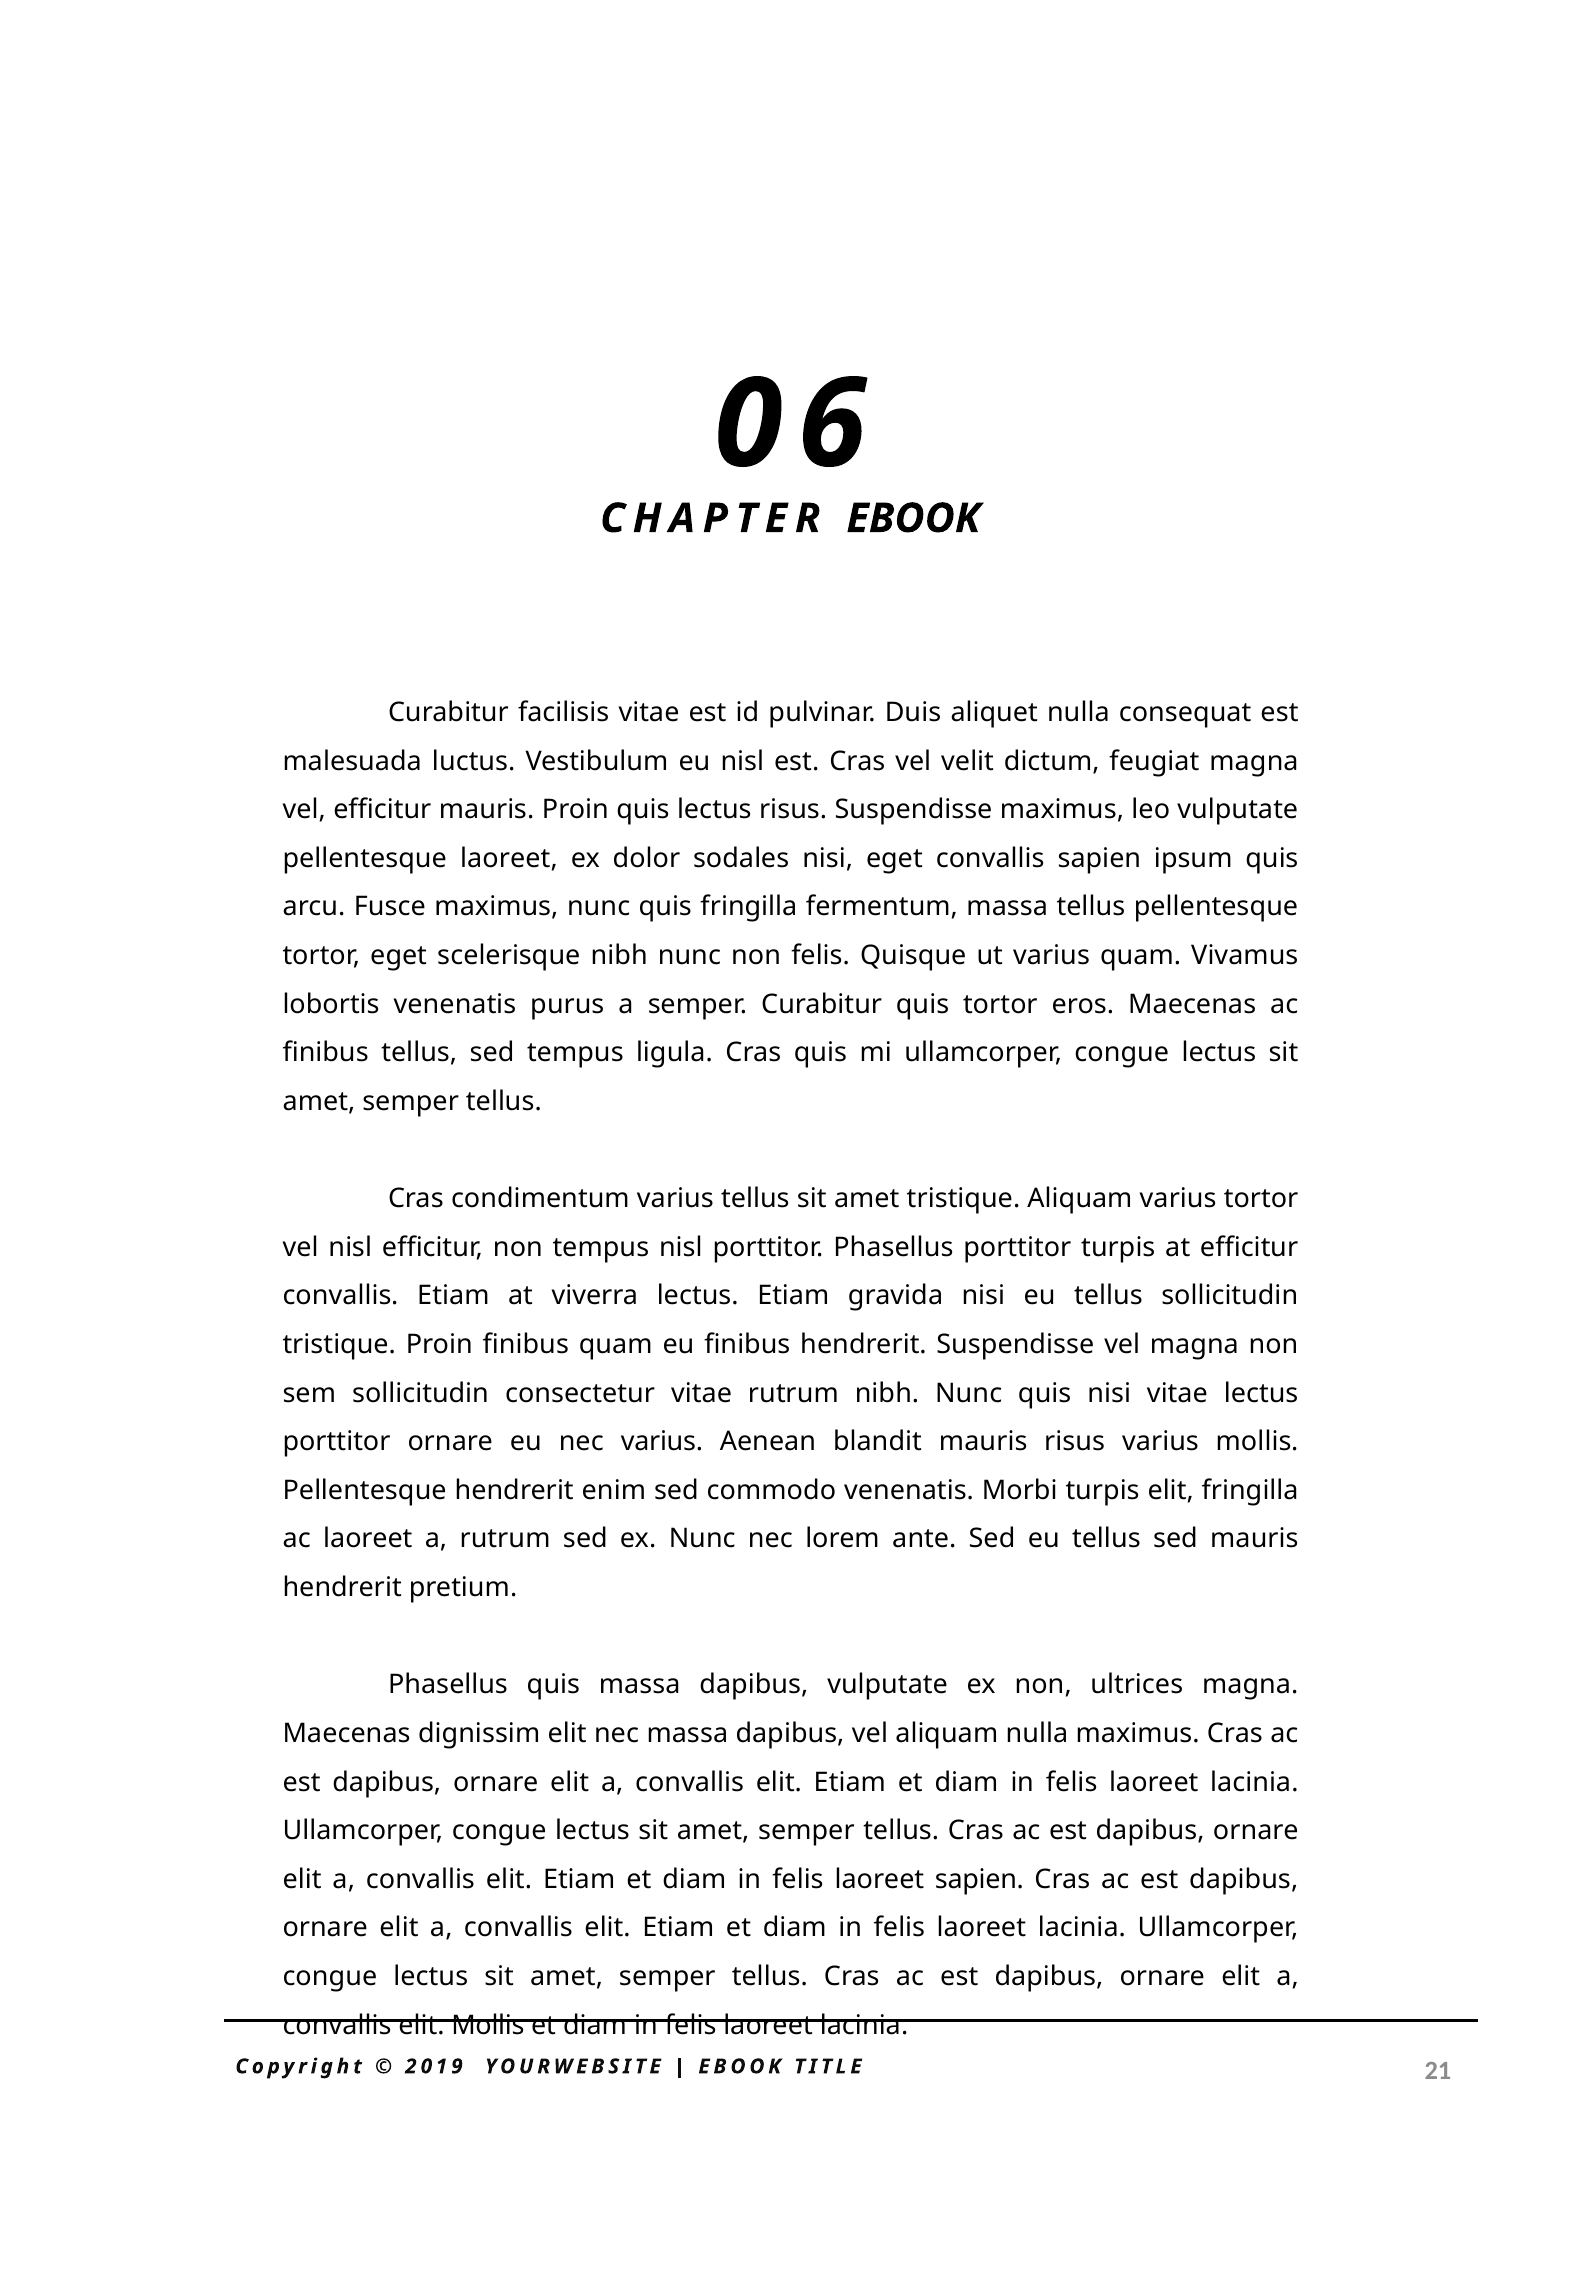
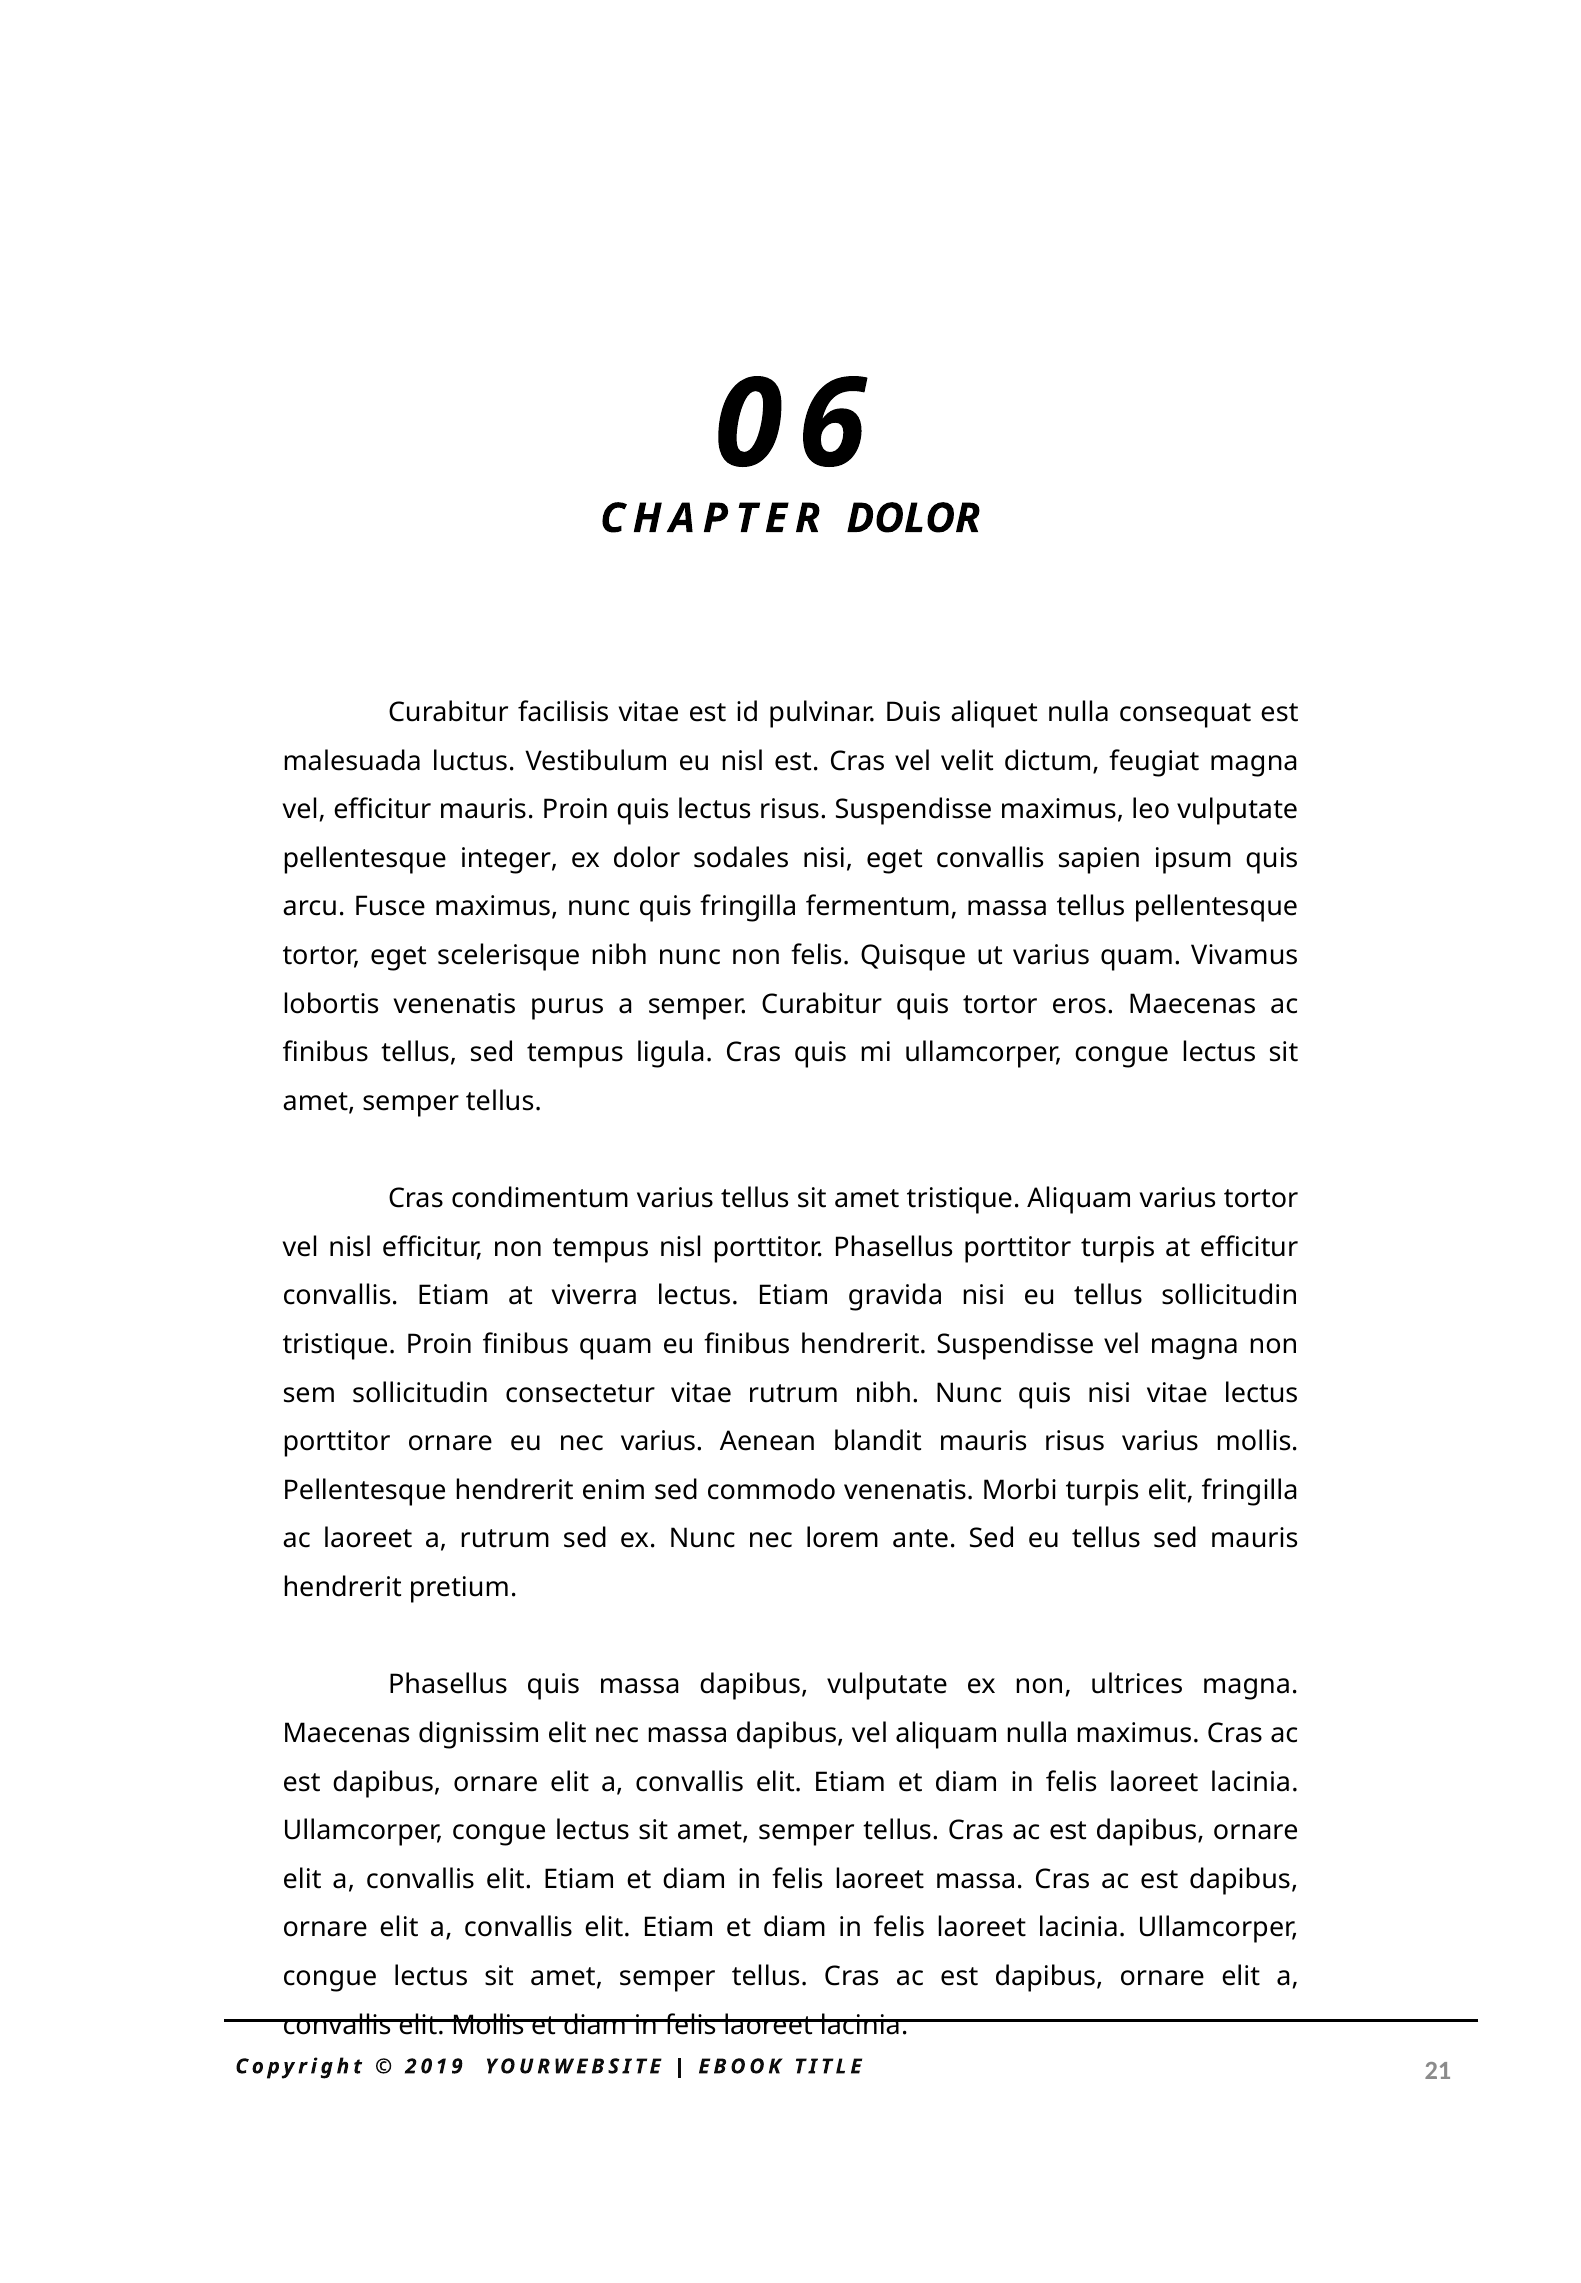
CHAPTER EBOOK: EBOOK -> DOLOR (913, 519)
pellentesque laoreet: laoreet -> integer (509, 859)
laoreet sapien: sapien -> massa (979, 1880)
